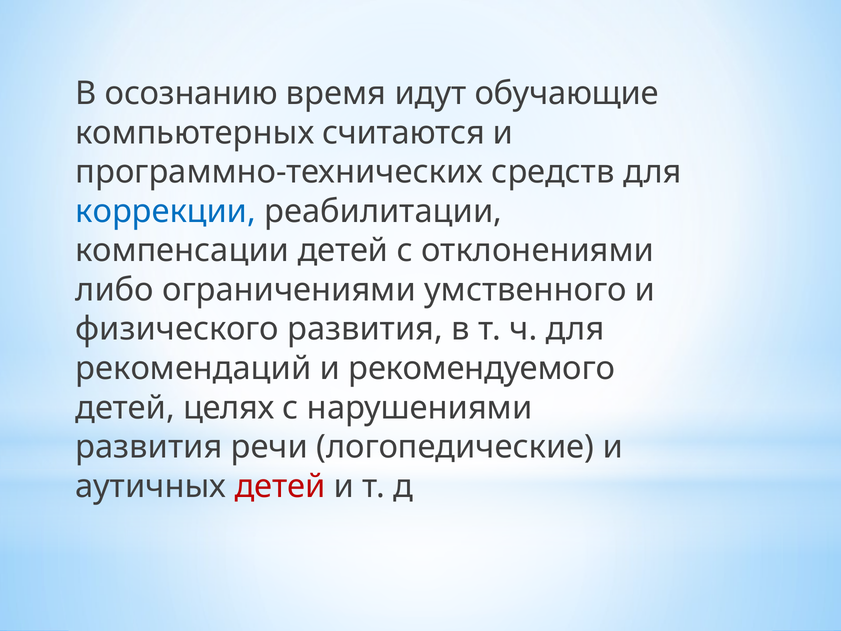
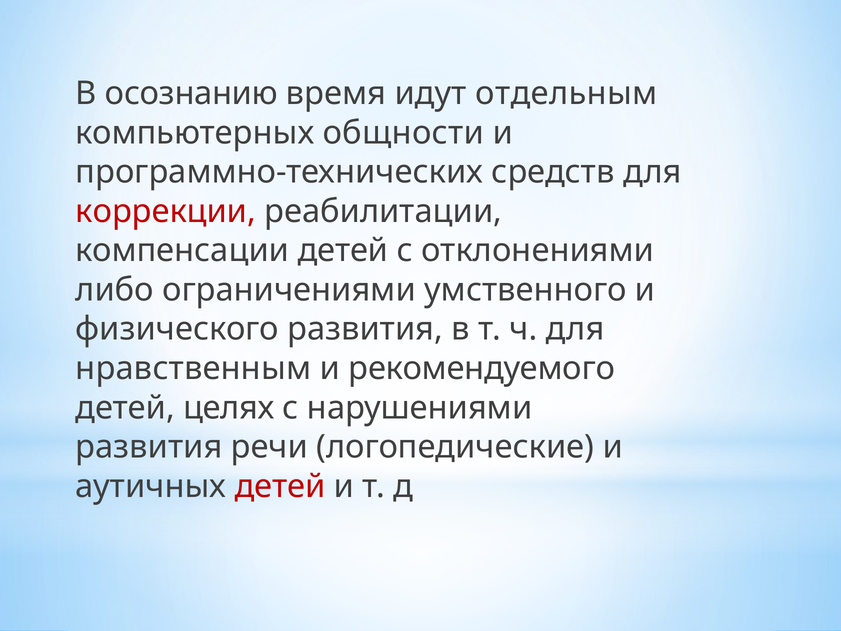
обучающие: обучающие -> отдельным (566, 93)
считаются: считаются -> общности (403, 133)
коррекции colour: blue -> red (166, 211)
рекомендаций: рекомендаций -> нравственным (193, 368)
